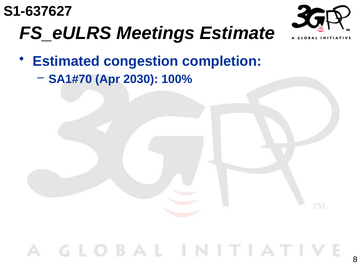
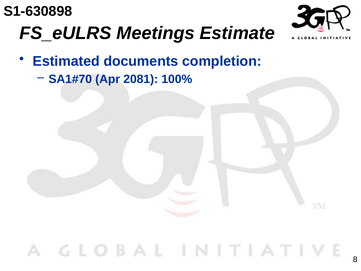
S1-637627: S1-637627 -> S1-630898 (38, 11)
congestion: congestion -> documents (141, 61)
2030: 2030 -> 2081 (141, 79)
